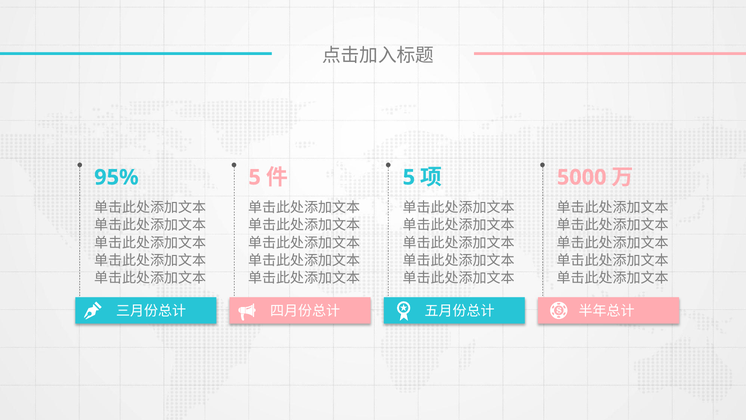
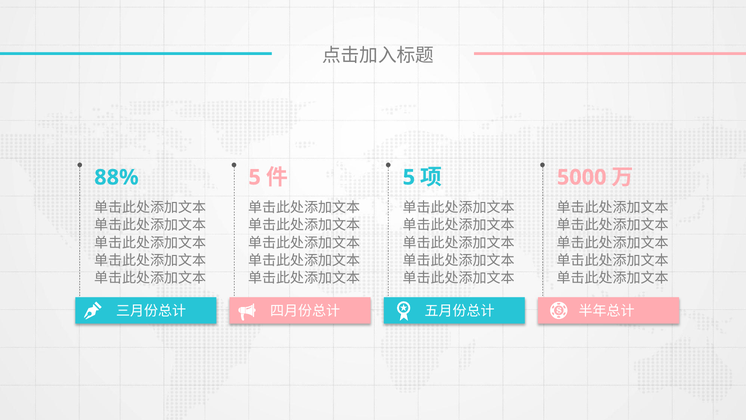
95%: 95% -> 88% (116, 177)
